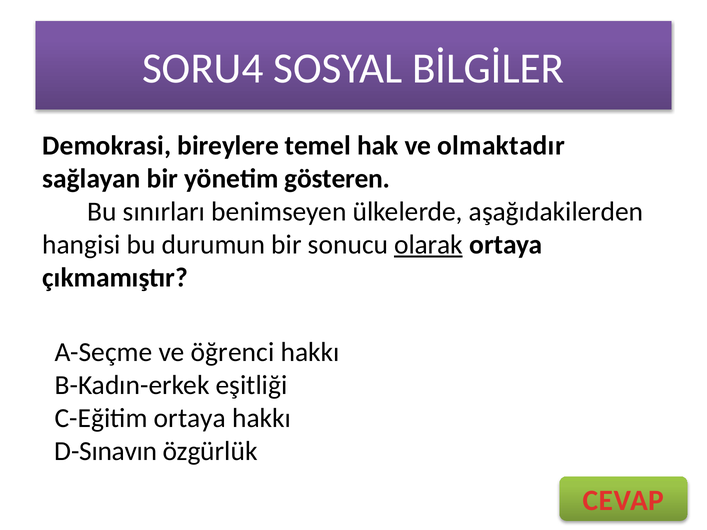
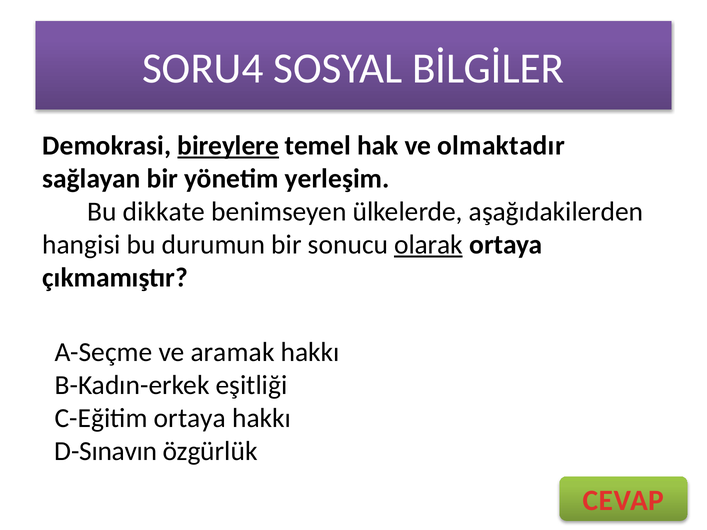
bireylere underline: none -> present (228, 146)
gösteren: gösteren -> yerleşim (337, 179)
sınırları: sınırları -> dikkate (164, 212)
öğrenci: öğrenci -> aramak (233, 352)
